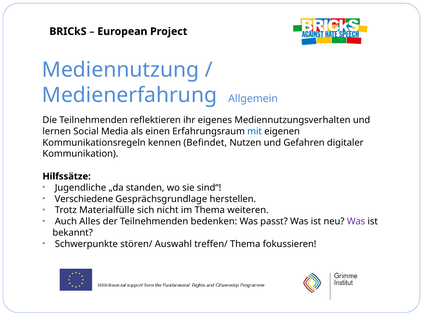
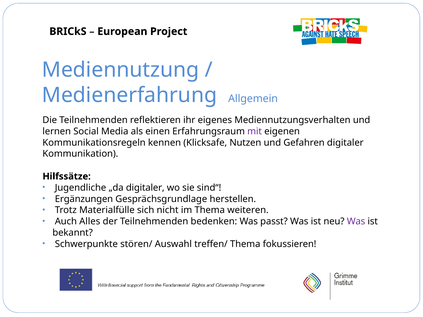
mit colour: blue -> purple (255, 131)
Befindet: Befindet -> Klicksafe (205, 143)
„da standen: standen -> digitaler (145, 188)
Verschiedene: Verschiedene -> Ergänzungen (84, 199)
